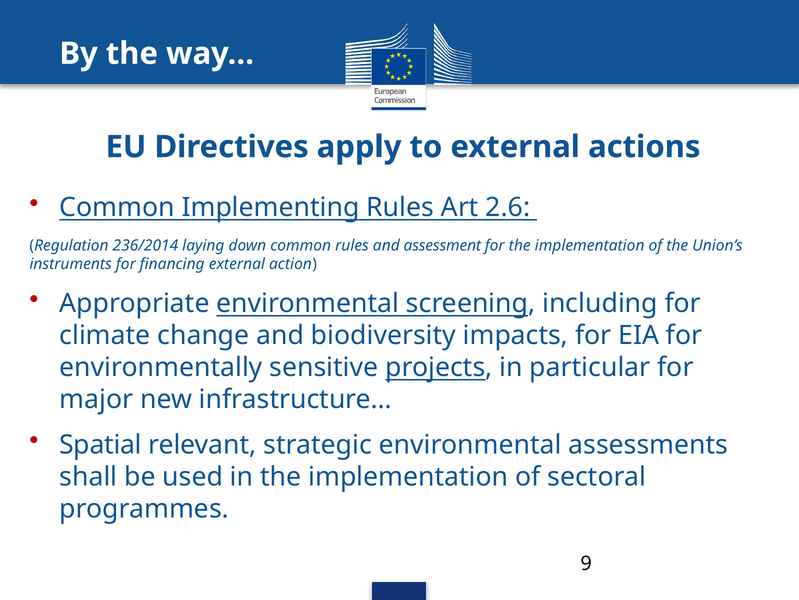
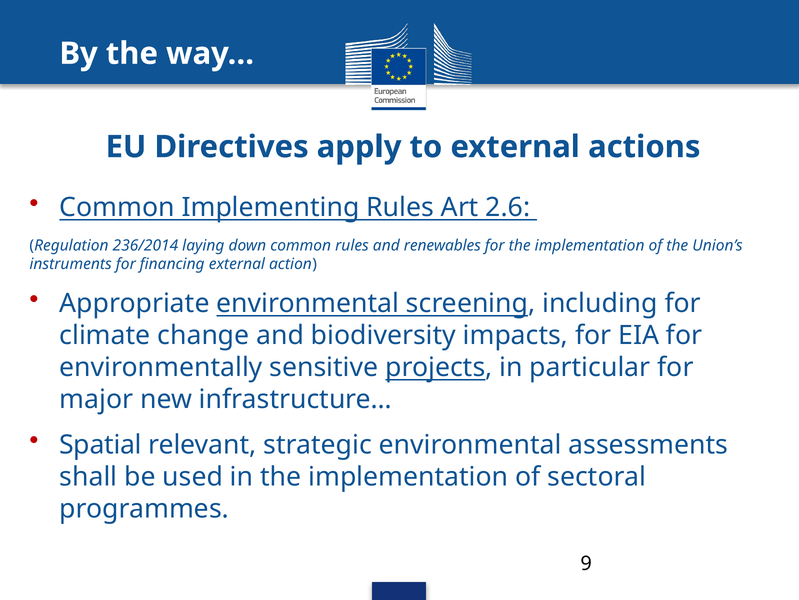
assessment: assessment -> renewables (442, 245)
